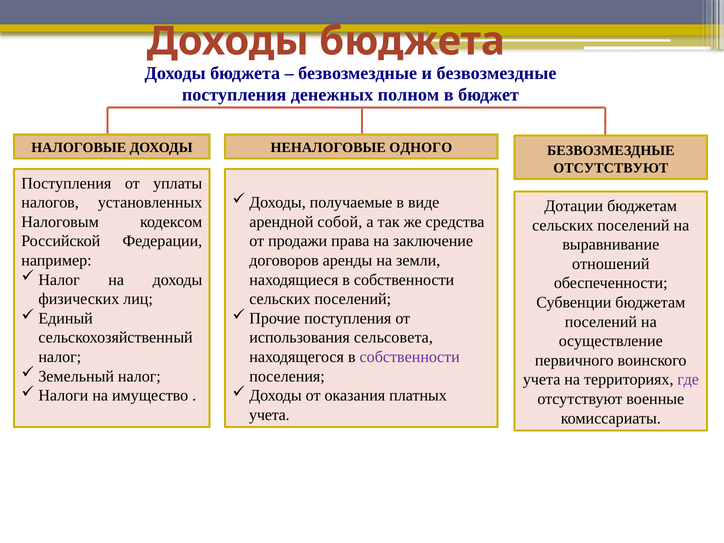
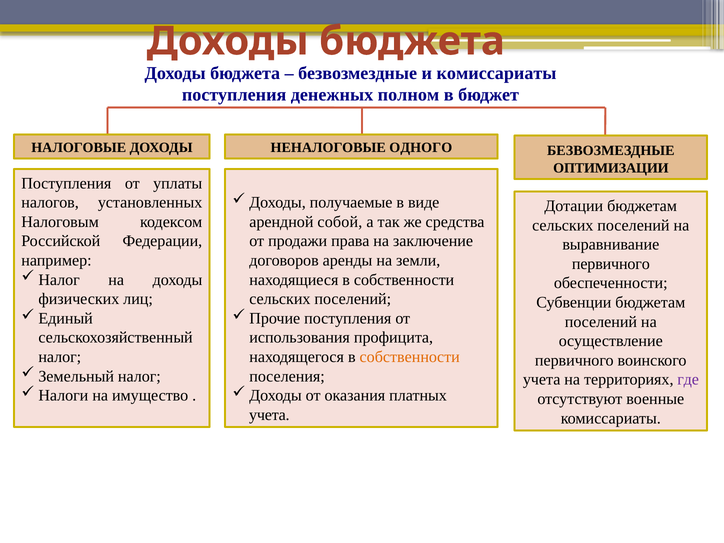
безвозмездные: безвозмездные -> комиссариаты (497, 73)
ОТСУТСТВУЮТ: ОТСУТСТВУЮТ -> ОПТИМИЗАЦИИ (611, 168)
отношений: отношений -> первичного (611, 264)
сельсовета: сельсовета -> профицита (394, 338)
собственности colour: purple -> orange (410, 357)
